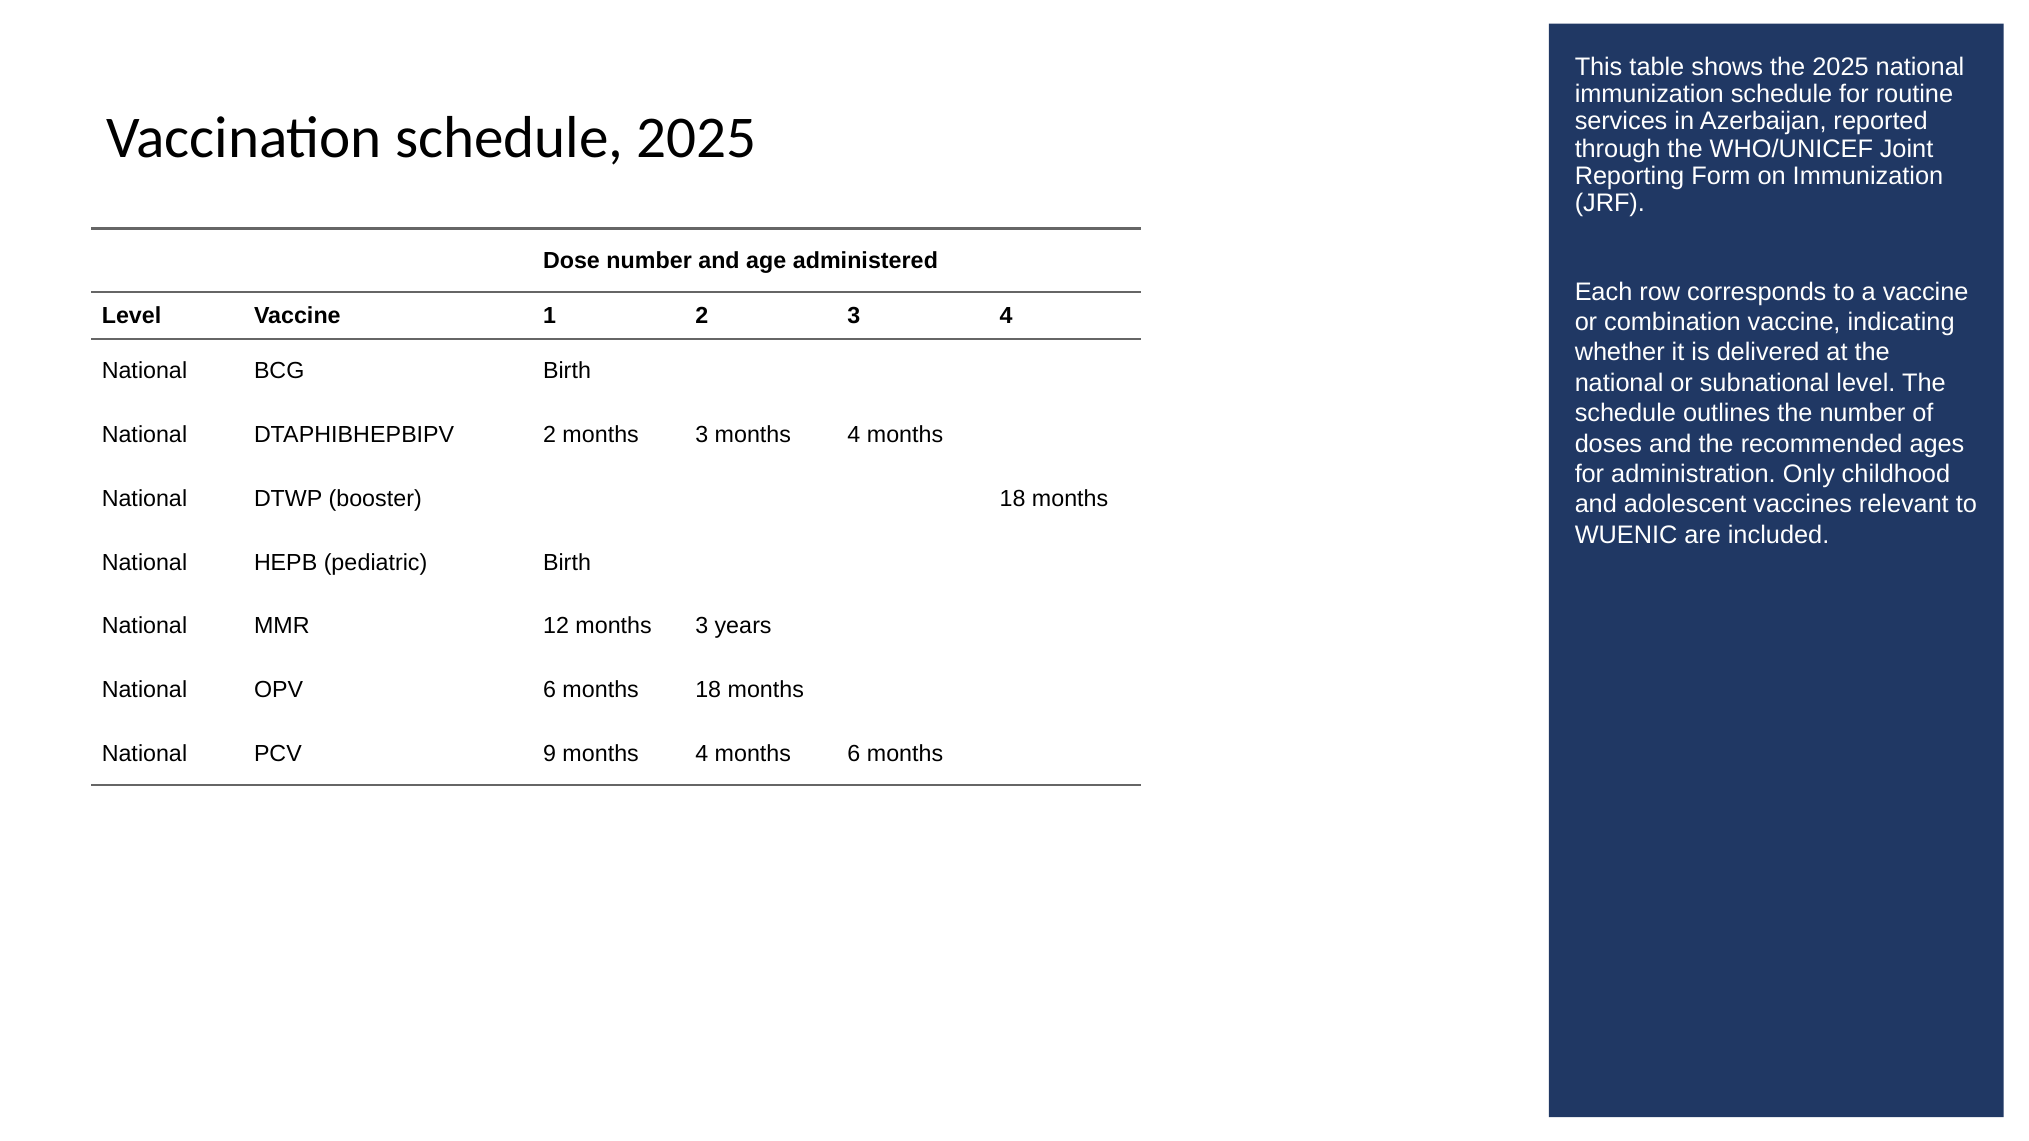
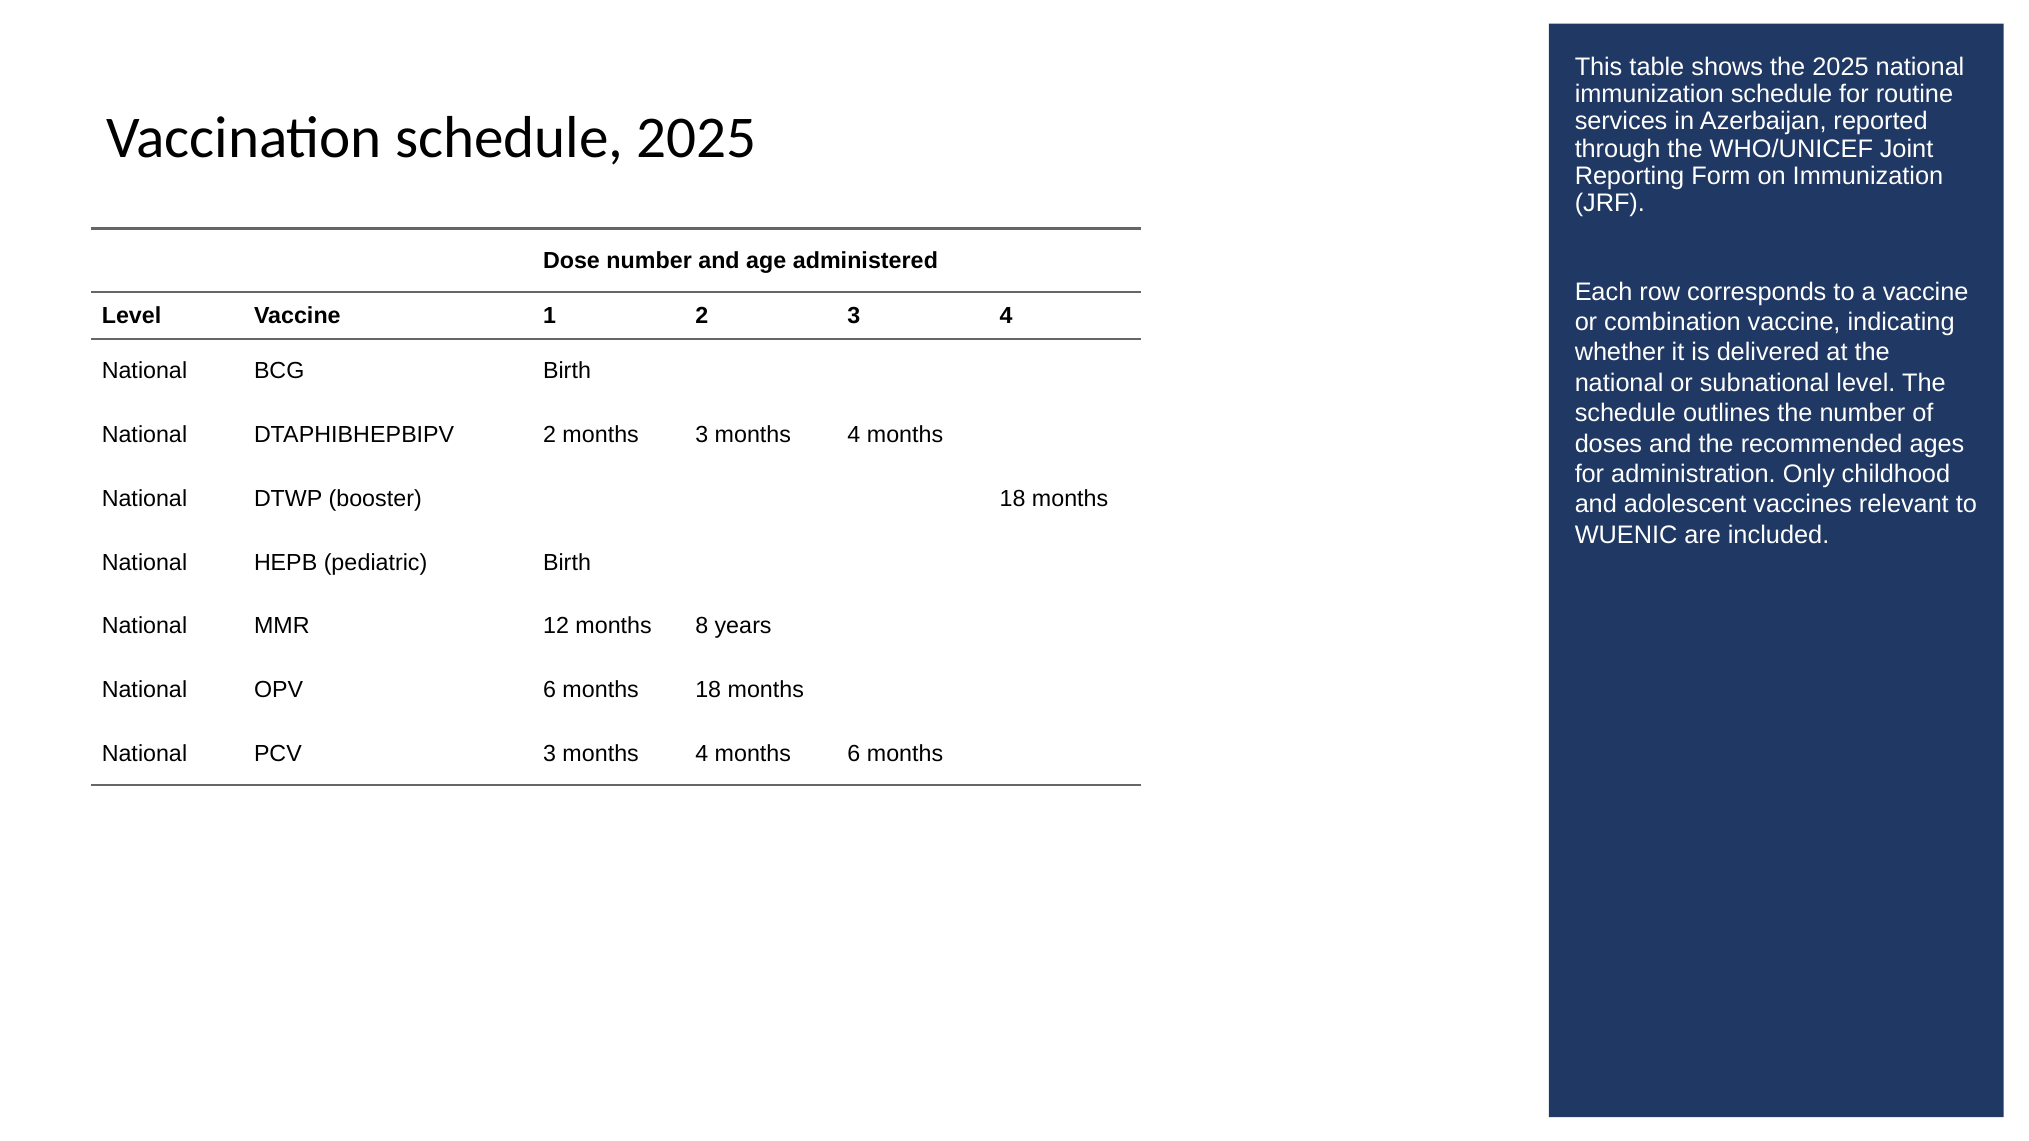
12 months 3: 3 -> 8 (702, 626)
PCV 9: 9 -> 3 (550, 754)
